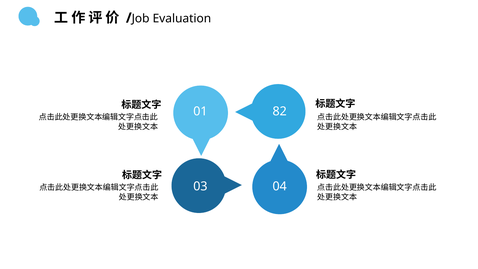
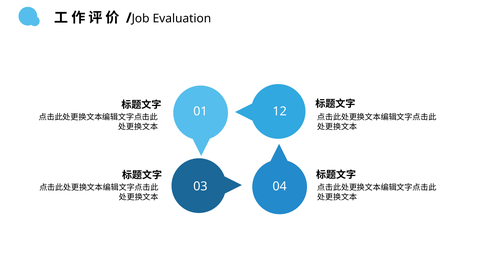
82: 82 -> 12 (280, 111)
